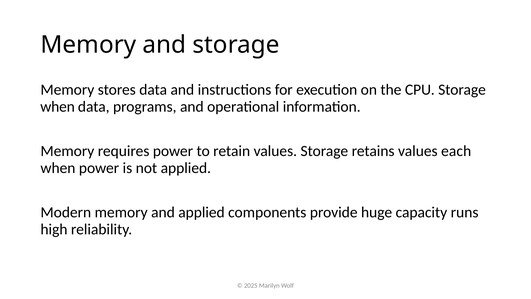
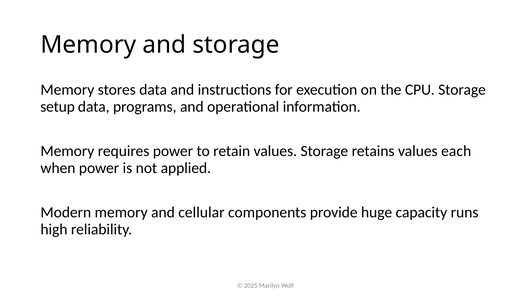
when: when -> setup (58, 107)
and applied: applied -> cellular (201, 212)
